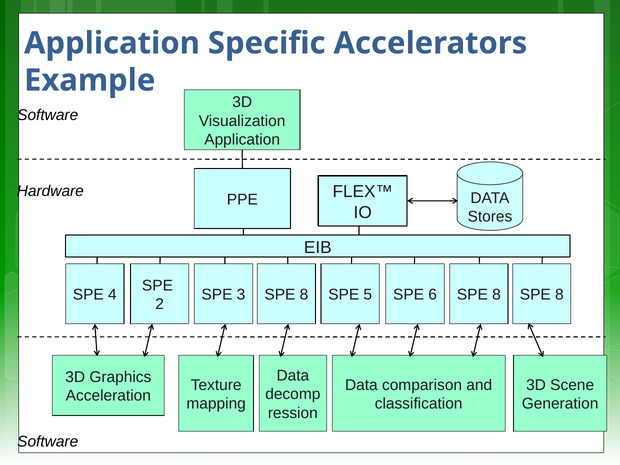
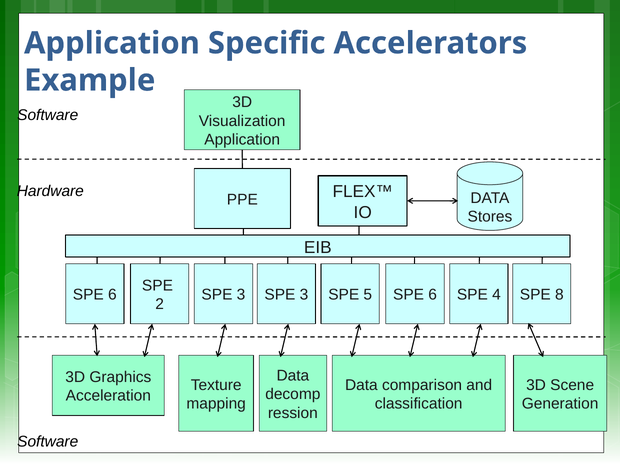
4: 4 -> 6 (112, 295)
3 SPE 8: 8 -> 3 (304, 295)
6 SPE 8: 8 -> 4 (496, 295)
